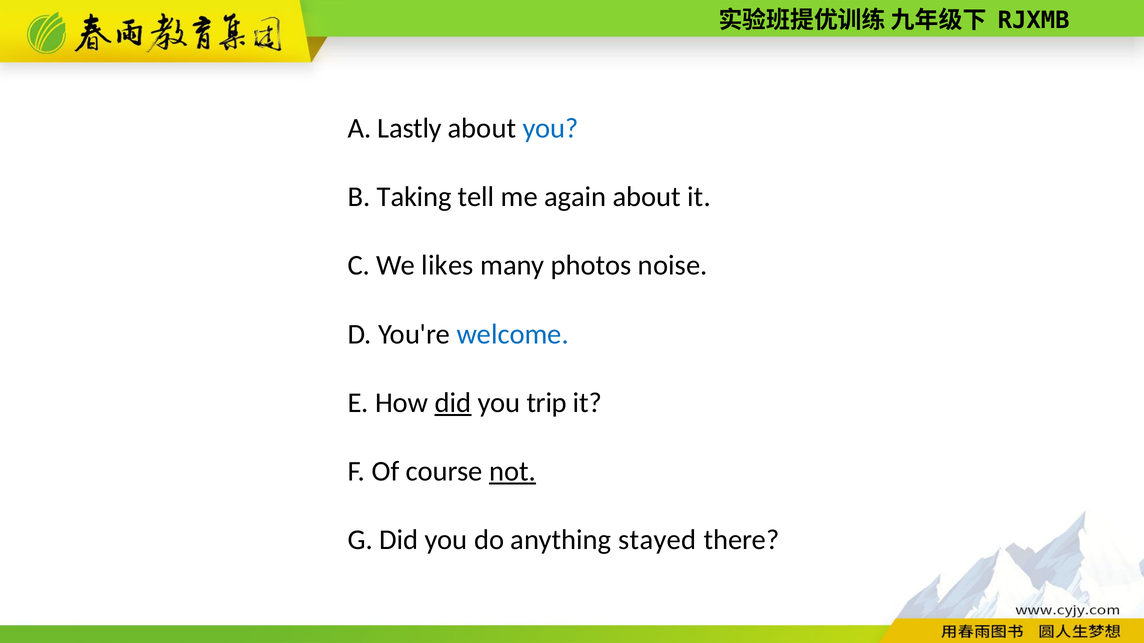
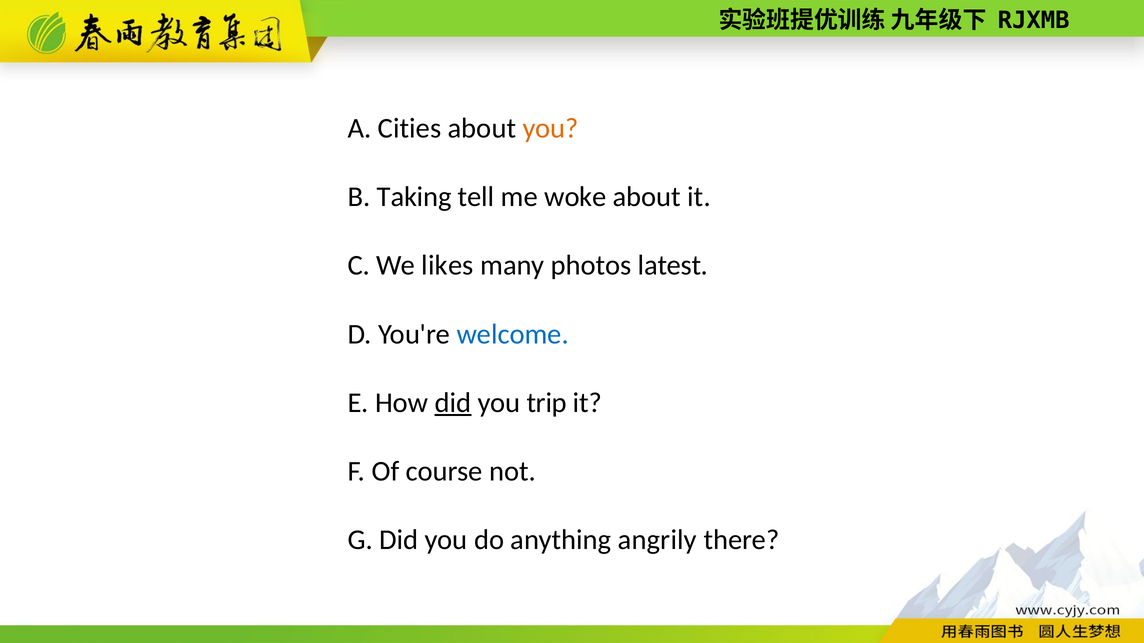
Lastly: Lastly -> Cities (410, 128)
you colour: blue -> orange (551, 128)
again: again -> woke (575, 197)
noise: noise -> latest (673, 266)
not underline: present -> none (513, 472)
stayed: stayed -> angrily (657, 540)
